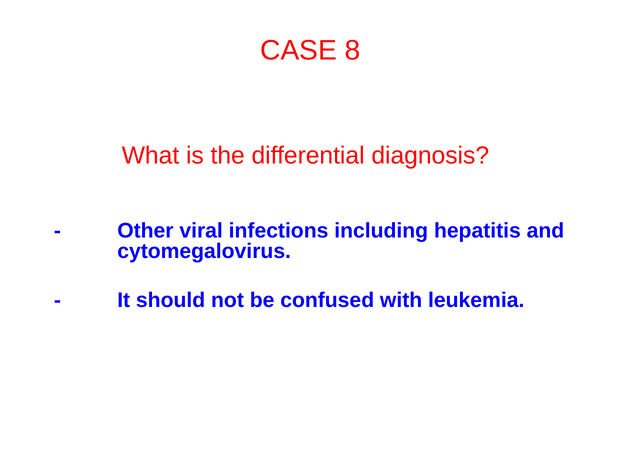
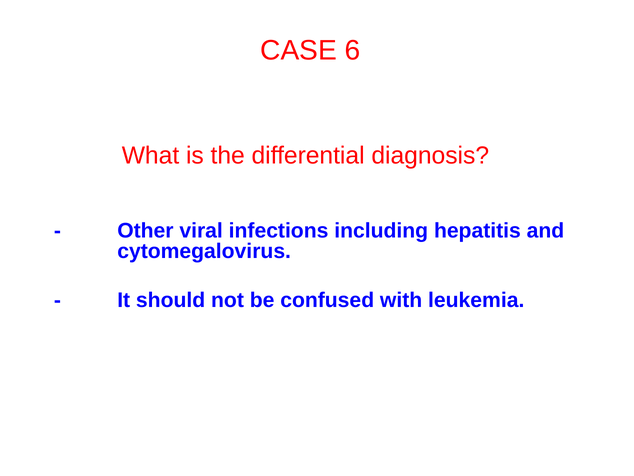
8: 8 -> 6 (353, 51)
